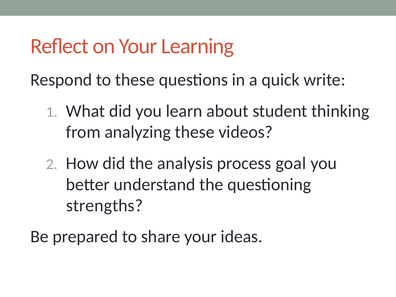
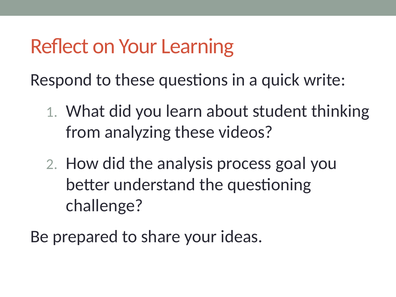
strengths: strengths -> challenge (105, 206)
